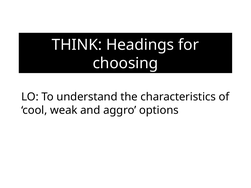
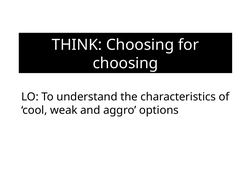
THINK Headings: Headings -> Choosing (140, 45)
